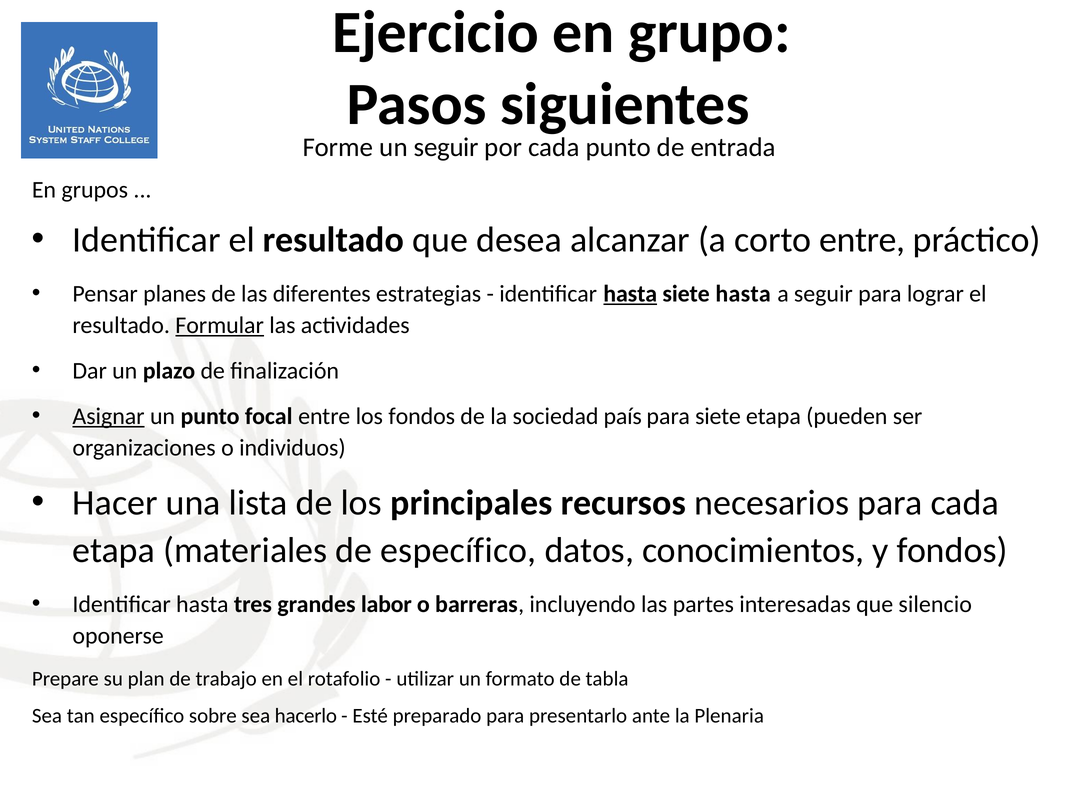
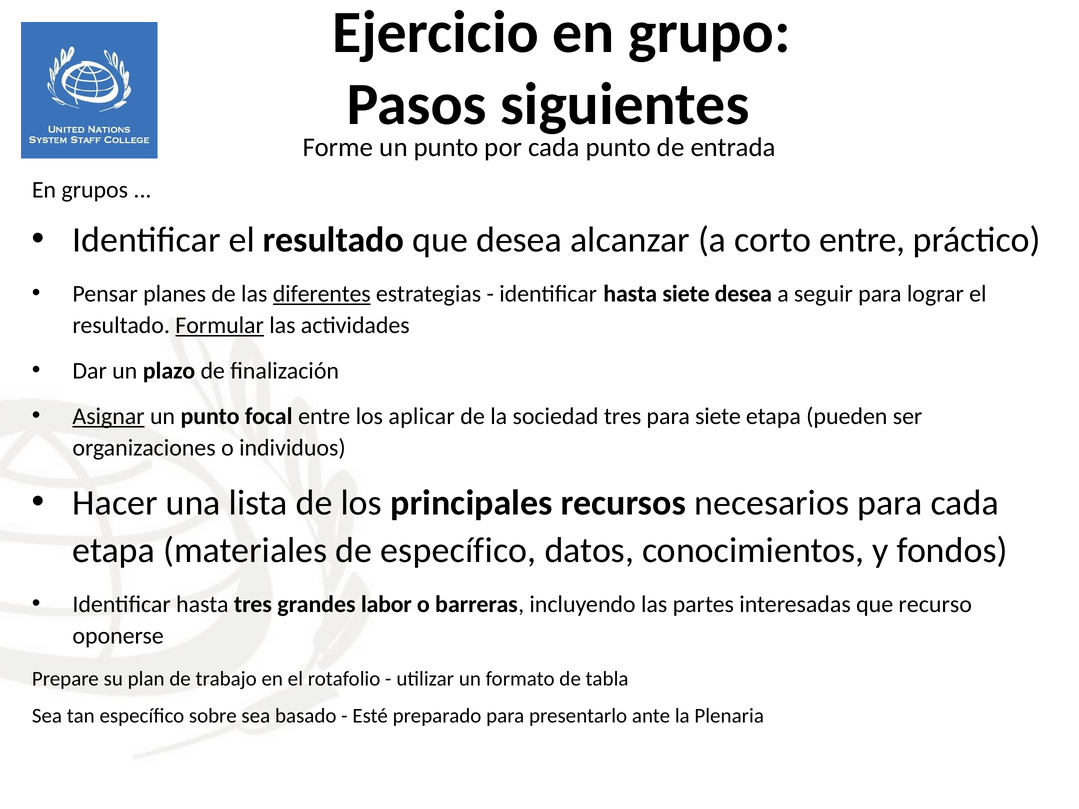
Forme un seguir: seguir -> punto (446, 148)
diferentes underline: none -> present (322, 294)
hasta underline: present -> none (630, 294)
siete hasta: hasta -> desea (743, 294)
los fondos: fondos -> aplicar (422, 416)
sociedad país: país -> tres (623, 416)
silencio: silencio -> recurso (935, 604)
hacerlo: hacerlo -> basado (306, 716)
